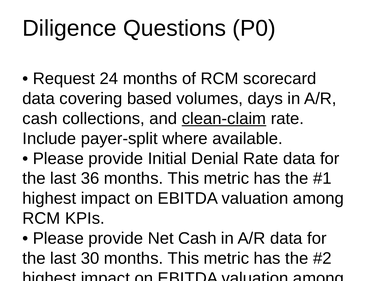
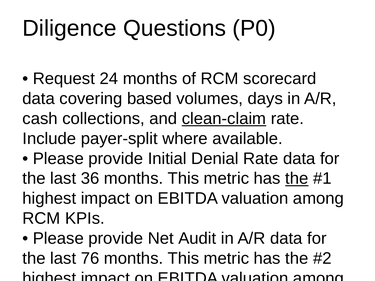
the underline: none -> present (297, 179)
Net Cash: Cash -> Audit (197, 239)
30: 30 -> 76 (90, 259)
